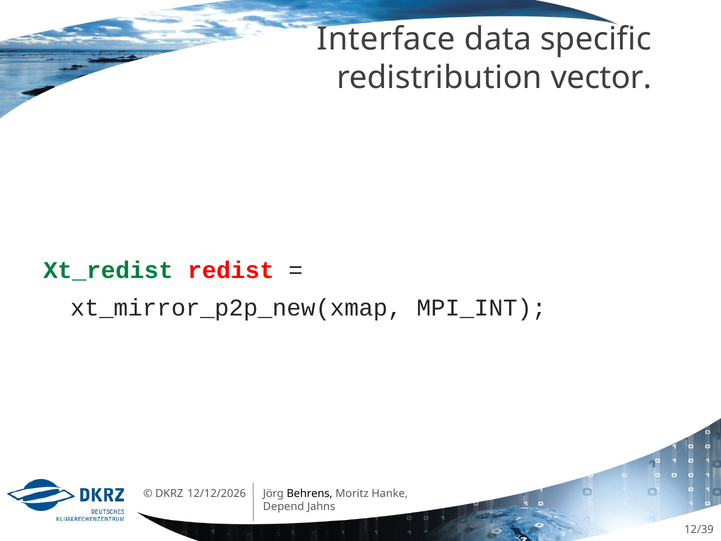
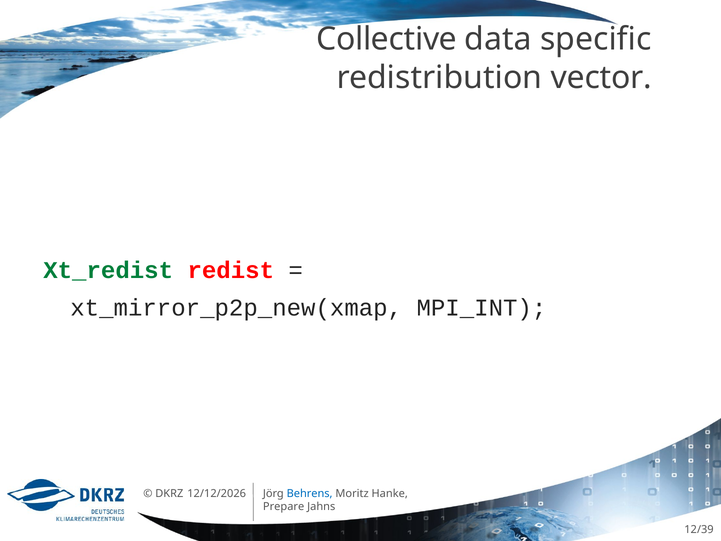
Interface: Interface -> Collective (387, 39)
Behrens colour: black -> blue (310, 493)
Depend: Depend -> Prepare (284, 507)
